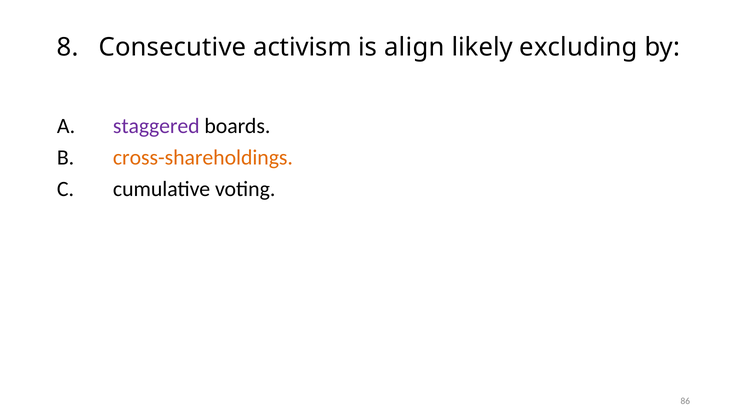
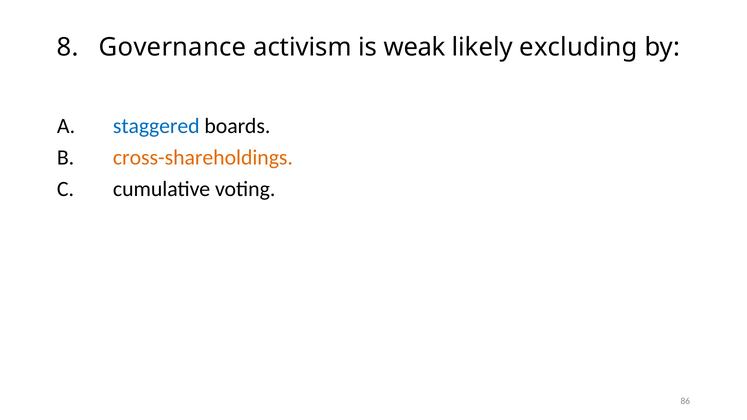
Consecutive: Consecutive -> Governance (173, 47)
align: align -> weak (415, 47)
staggered colour: purple -> blue (156, 126)
